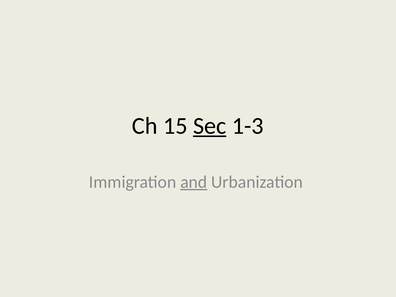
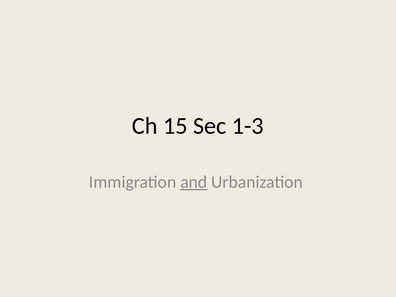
Sec underline: present -> none (210, 126)
